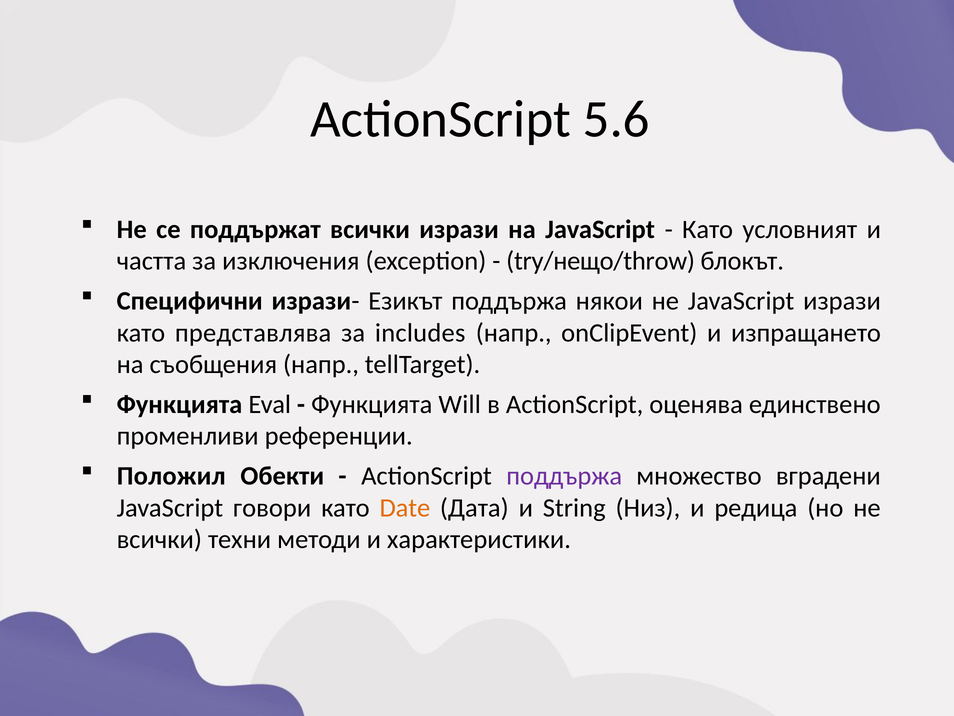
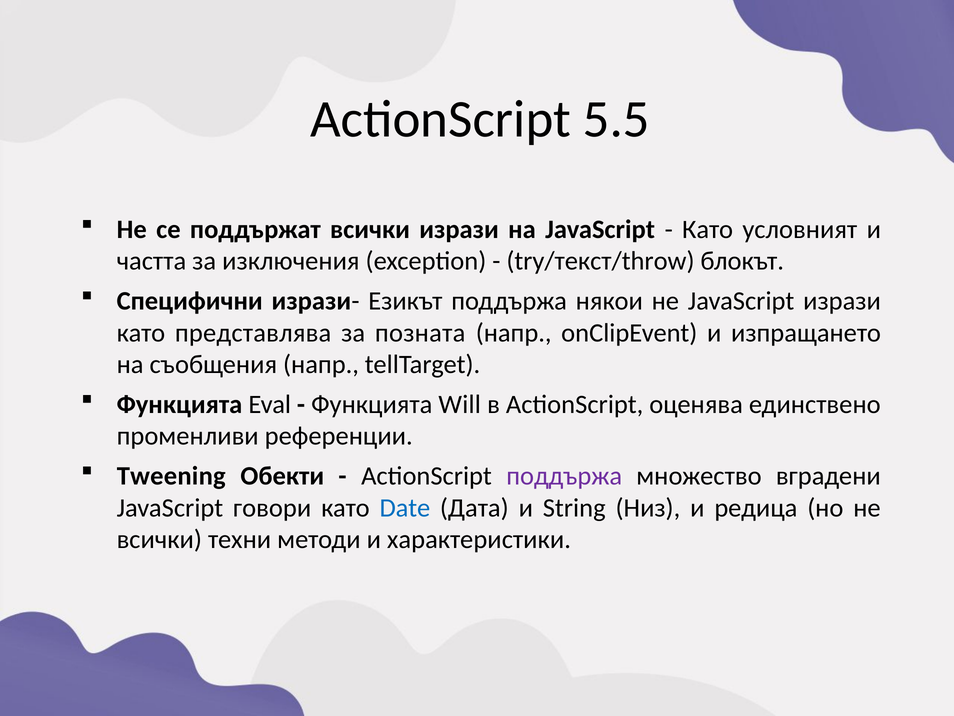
5.6: 5.6 -> 5.5 (616, 119)
try/нещо/throw: try/нещо/throw -> try/текст/throw (600, 261)
includes: includes -> позната (420, 333)
Положил: Положил -> Tweening (171, 476)
Date colour: orange -> blue (405, 507)
